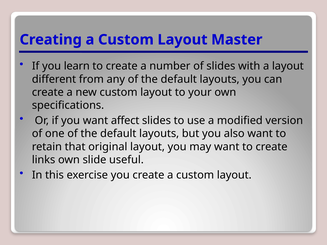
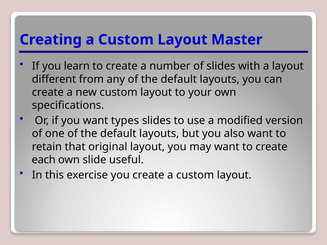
affect: affect -> types (125, 121)
links: links -> each (44, 160)
